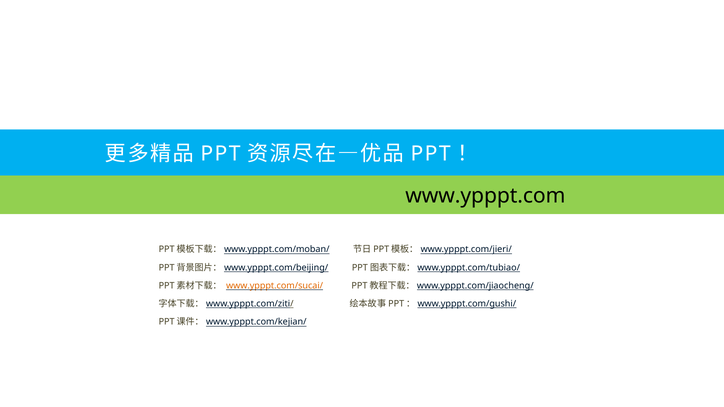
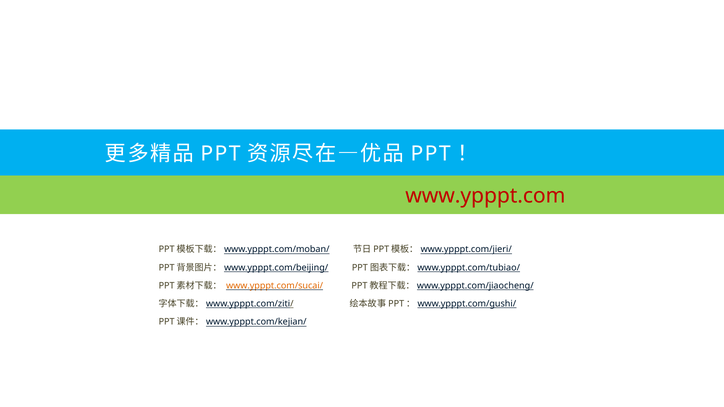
www.ypppt.com colour: black -> red (485, 196)
